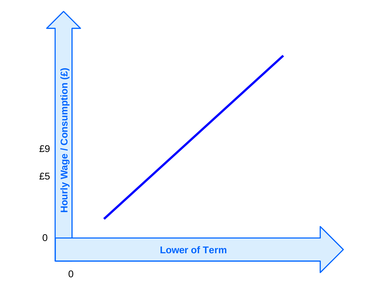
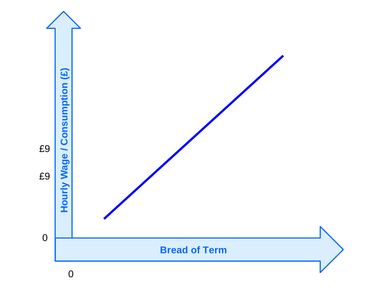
£5: £5 -> £9 (45, 177)
Lower: Lower -> Bread (174, 250)
